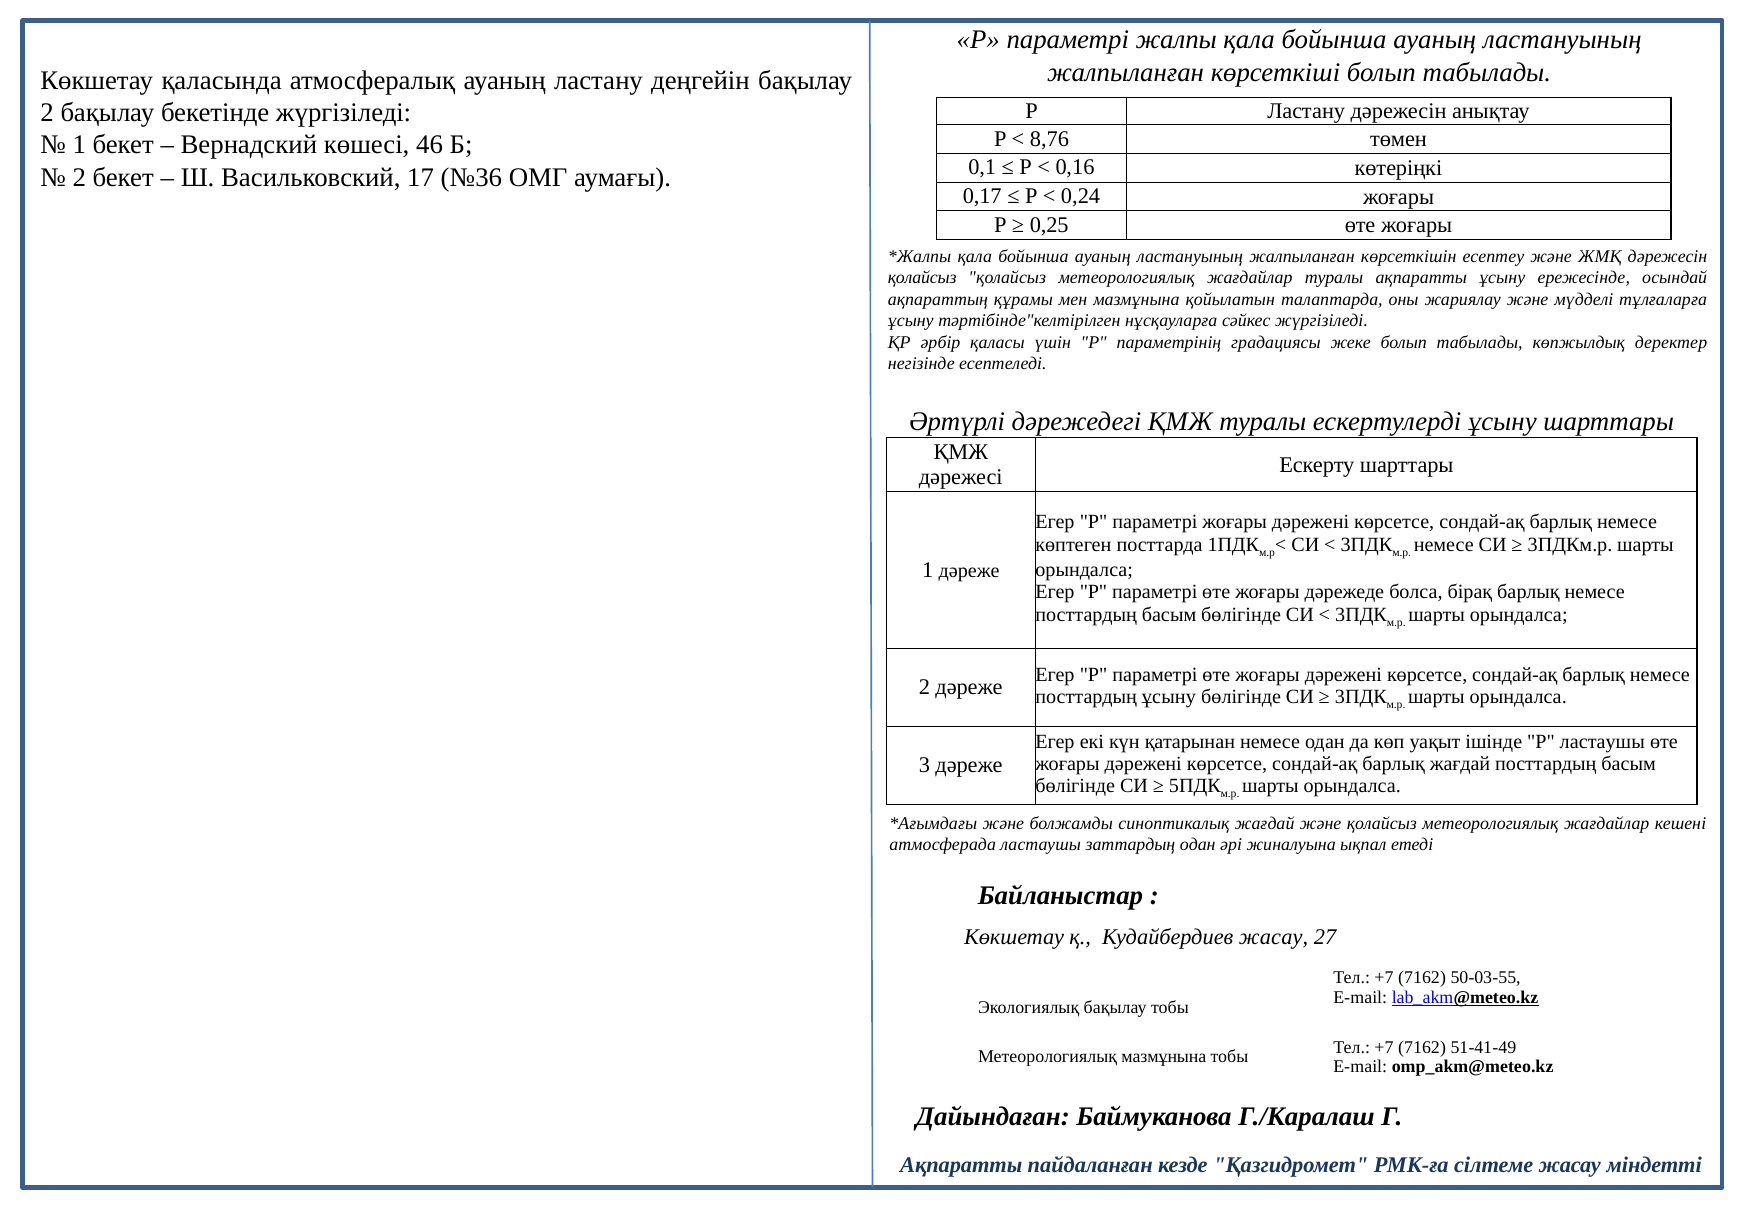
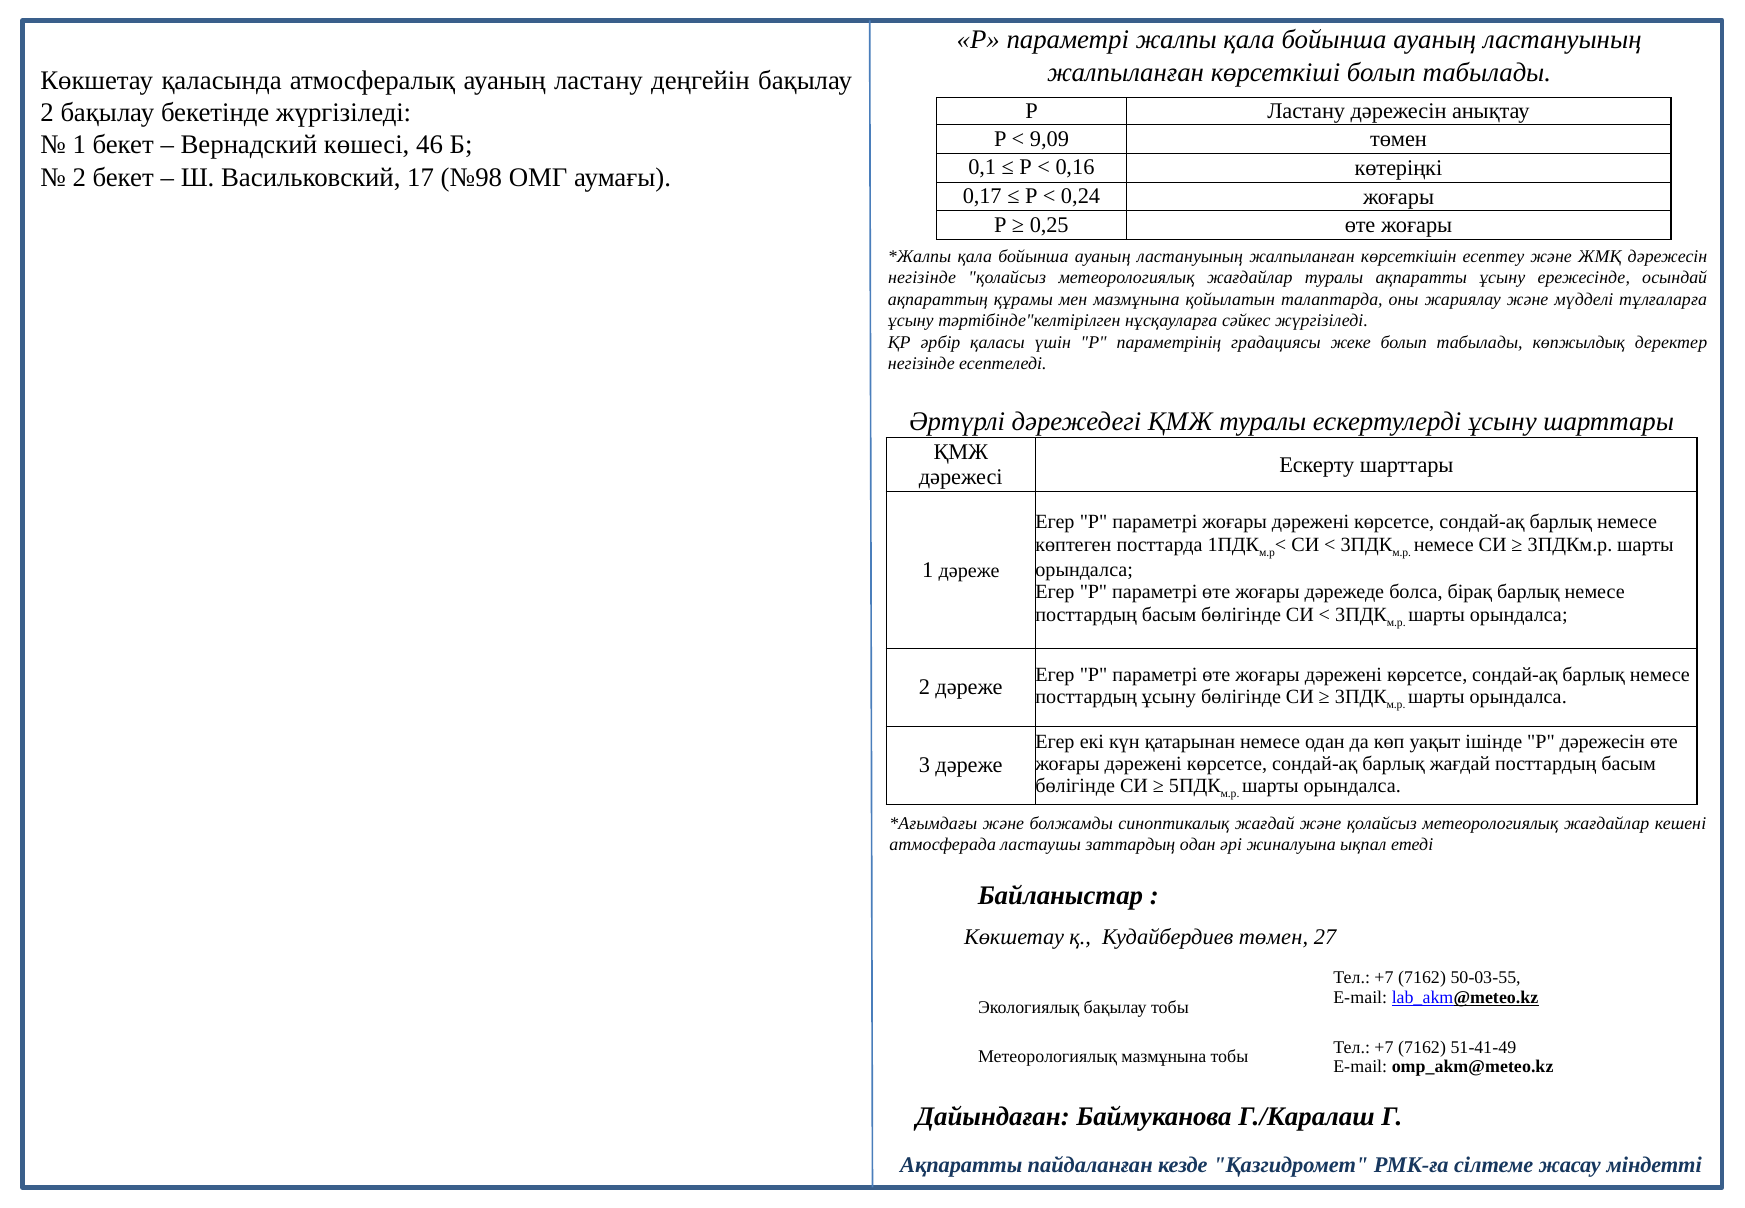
8,76: 8,76 -> 9,09 (1050, 139)
№36: №36 -> №98 (471, 177)
қолайсыз: қолайсыз -> негізінде (922, 278)
Р ластаушы: ластаушы -> дәрежесін (1602, 742)
Кудайбердиев жасау: жасау -> төмен (1274, 938)
